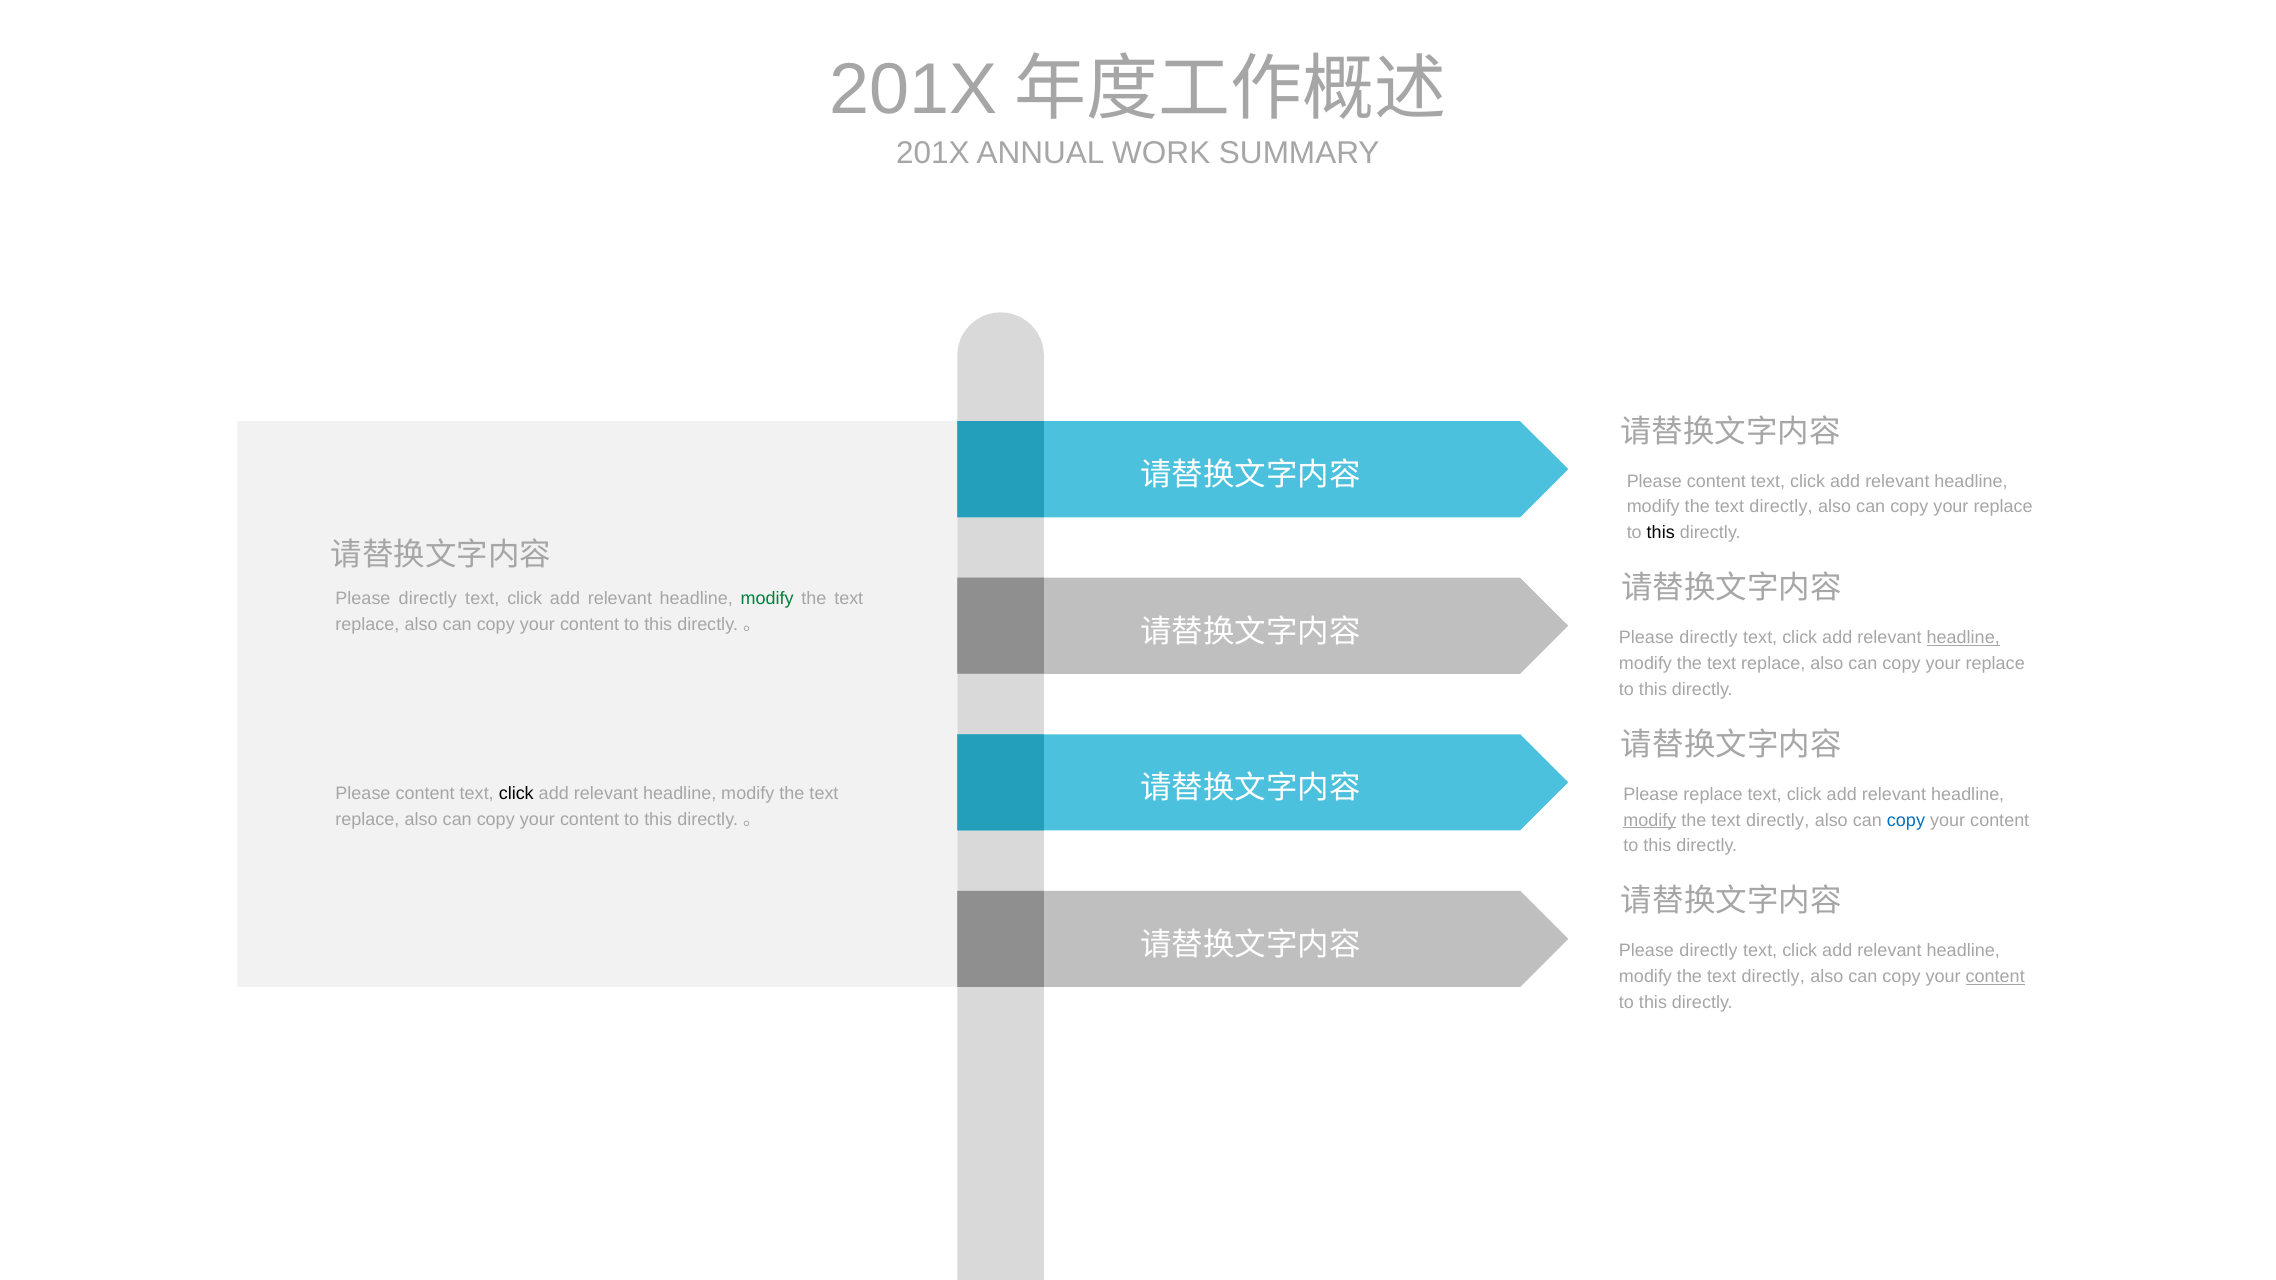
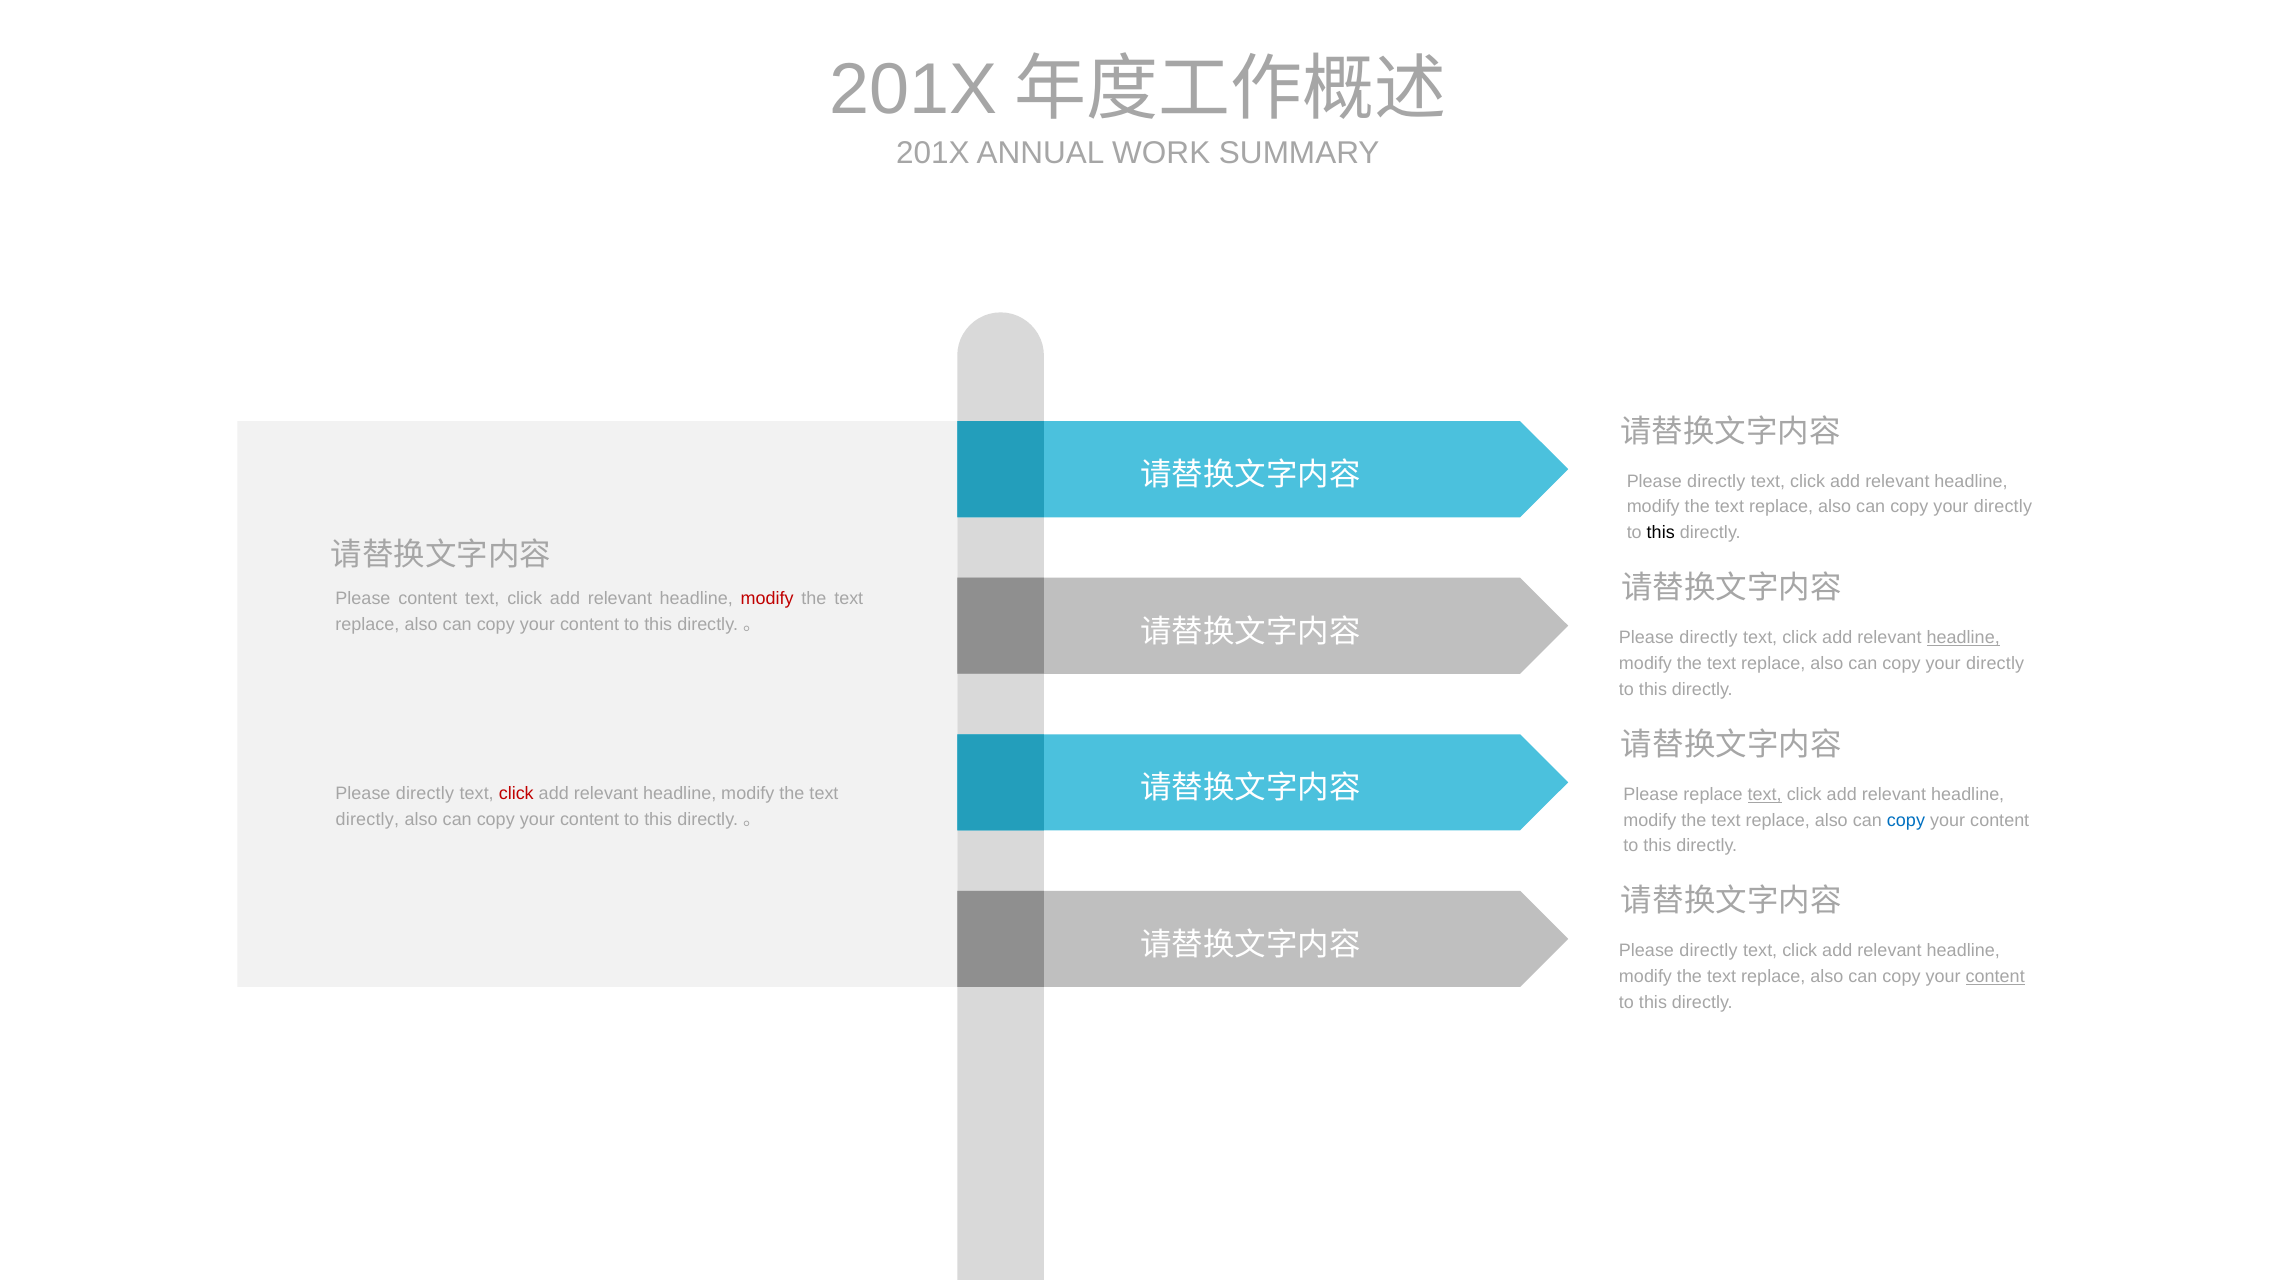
content: content -> directly (1716, 481)
directly: directly -> replace (1781, 507)
replace: replace -> directly (2003, 507)
directly: directly -> content (428, 599)
modify colour: green -> red (767, 599)
replace: replace -> directly (1995, 664)
content: content -> directly (425, 794)
click colour: black -> red (516, 794)
text underline: none -> present (1765, 794)
replace: replace -> directly (367, 820)
modify underline: present -> none (1650, 820)
directly: directly -> replace (1778, 820)
directly: directly -> replace (1773, 977)
